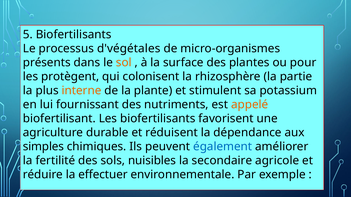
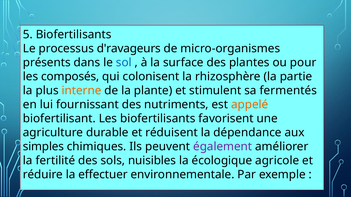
d'végétales: d'végétales -> d'ravageurs (129, 49)
sol colour: orange -> blue (124, 63)
protègent: protègent -> composés (70, 77)
potassium: potassium -> fermentés (288, 91)
également colour: blue -> purple (223, 147)
secondaire: secondaire -> écologique (222, 161)
